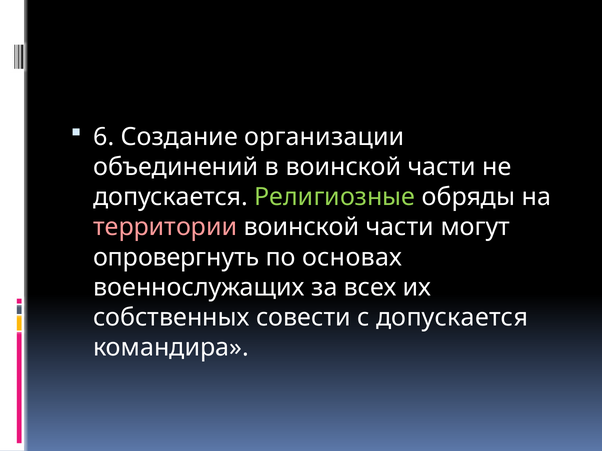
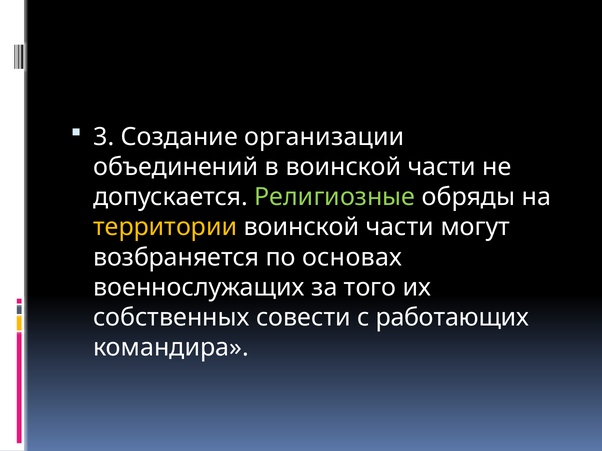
6: 6 -> 3 (104, 137)
территории colour: pink -> yellow (165, 227)
опровергнуть: опровергнуть -> возбраняется (176, 258)
всех: всех -> того (370, 288)
с допускается: допускается -> работающих (452, 318)
